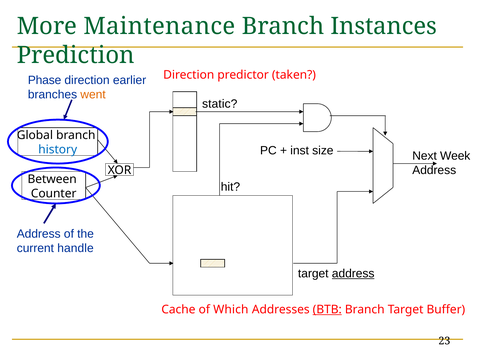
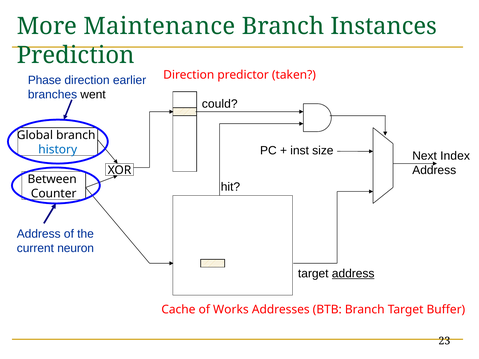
went colour: orange -> black (93, 95)
static: static -> could (220, 104)
Week: Week -> Index (455, 156)
handle: handle -> neuron (76, 248)
Which: Which -> Works (231, 310)
BTB underline: present -> none (327, 310)
